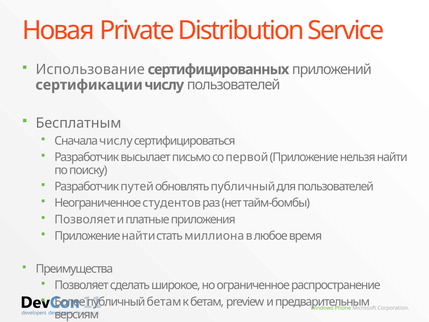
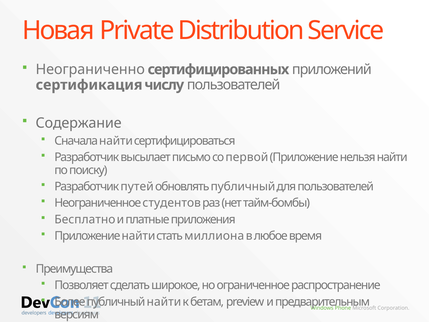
Использование: Использование -> Неограниченно (90, 69)
сертификации: сертификации -> сертификация (89, 85)
Бесплатным: Бесплатным -> Содержание (79, 123)
Сначала числу: числу -> найти (116, 141)
Позволяет: Позволяет -> Бесплатно (85, 219)
публичный бетам: бетам -> найти (164, 302)
